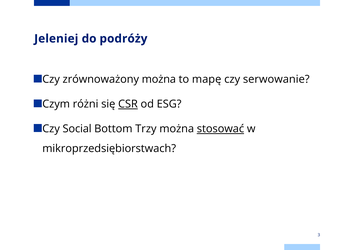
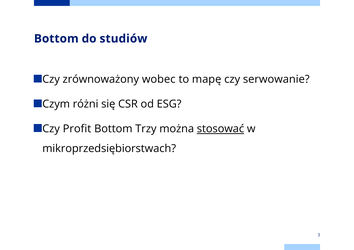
Jeleniej: Jeleniej -> Bottom (56, 39)
podróży: podróży -> studiów (123, 39)
zrównoważony można: można -> wobec (159, 79)
CSR underline: present -> none (128, 104)
Social: Social -> Profit (77, 129)
